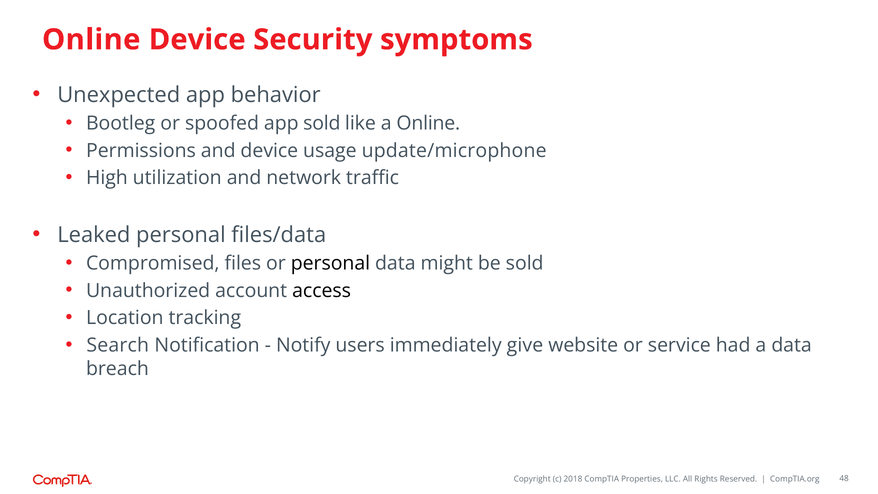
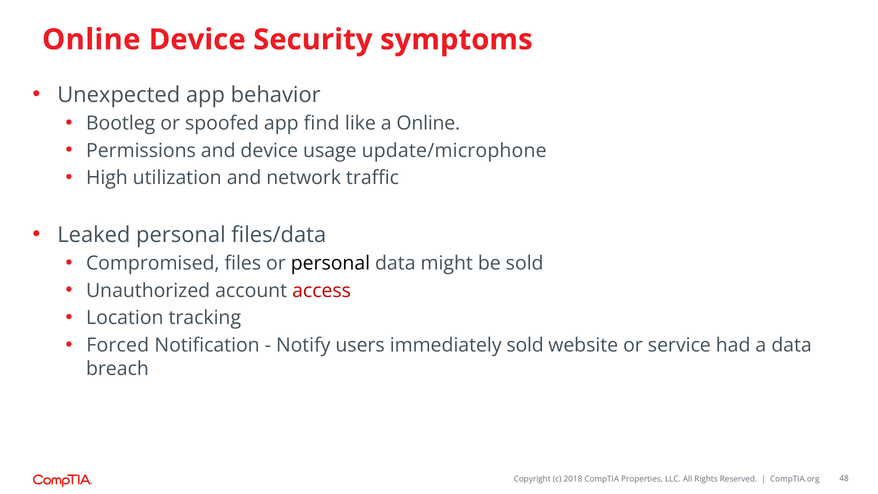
app sold: sold -> find (322, 123)
access colour: black -> red (322, 291)
Search: Search -> Forced (118, 345)
immediately give: give -> sold (525, 345)
